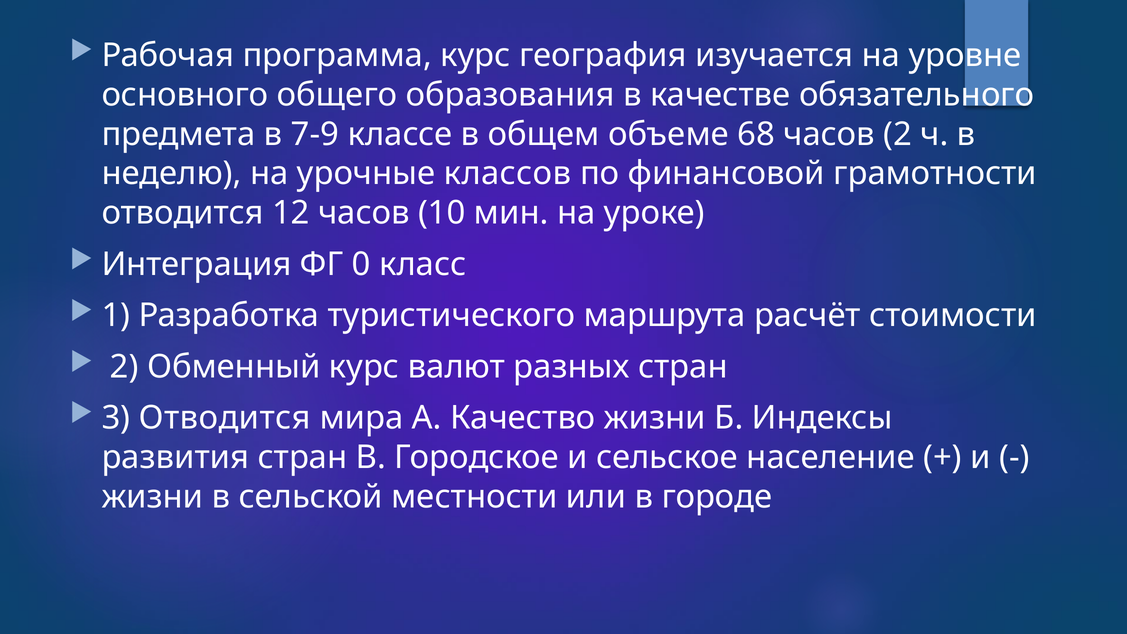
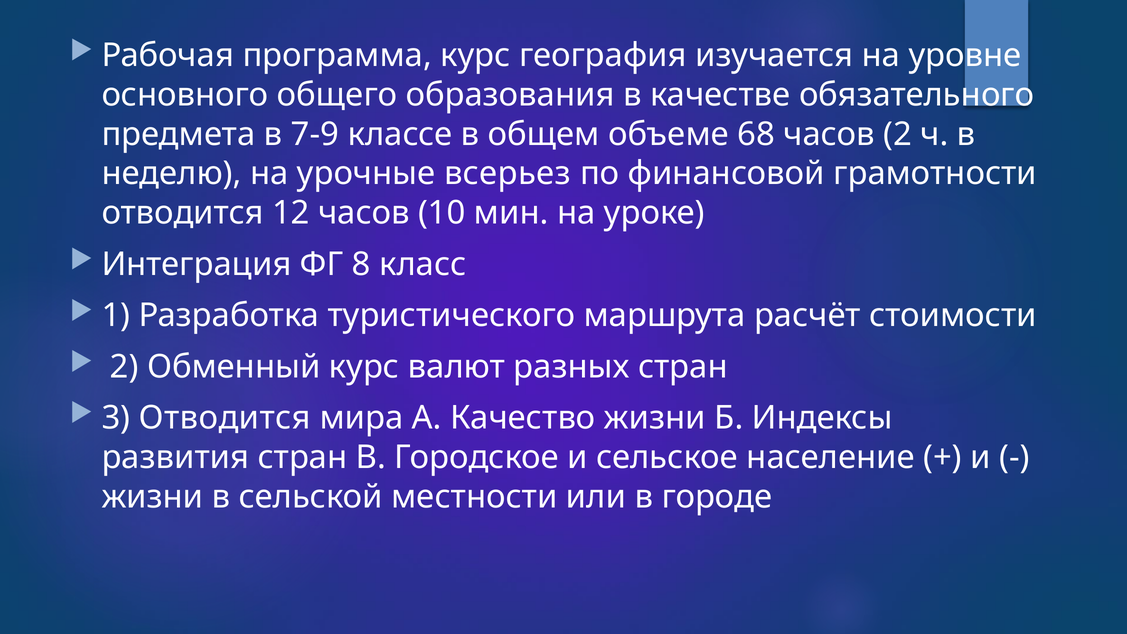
классов: классов -> всерьез (508, 174)
0: 0 -> 8 (361, 264)
